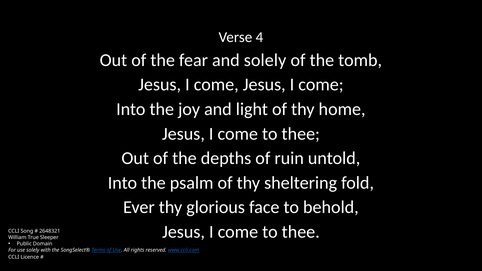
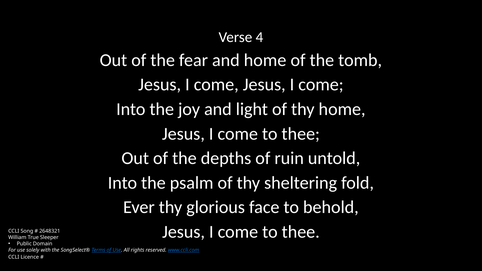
and solely: solely -> home (265, 60)
